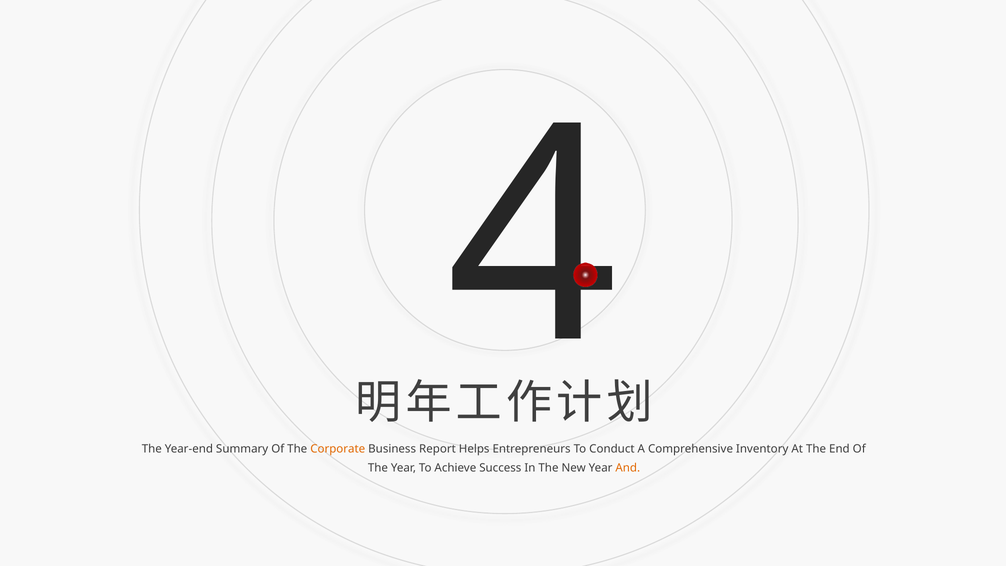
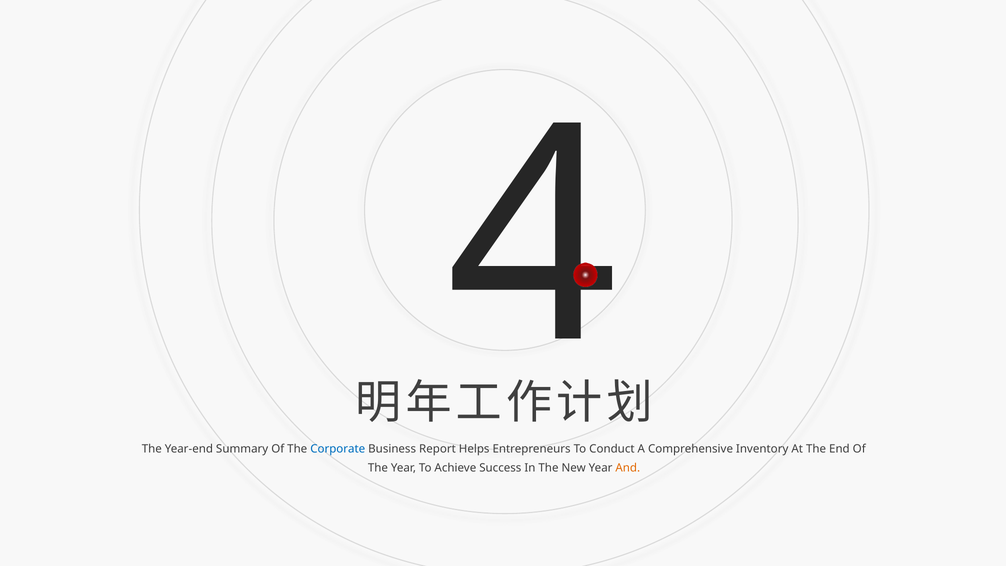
Corporate colour: orange -> blue (338, 449)
